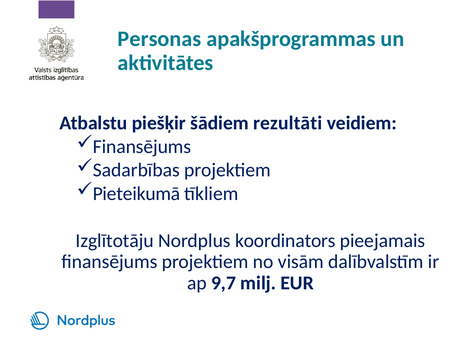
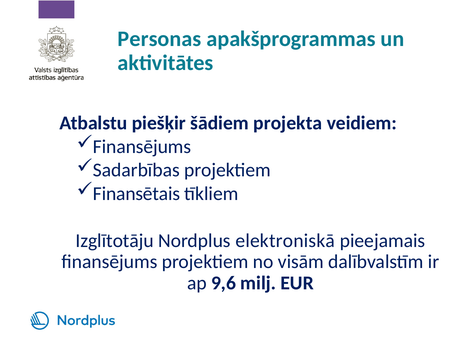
rezultāti: rezultāti -> projekta (288, 123)
Pieteikumā: Pieteikumā -> Finansētais (137, 194)
koordinators: koordinators -> elektroniskā (285, 241)
9,7: 9,7 -> 9,6 (224, 283)
